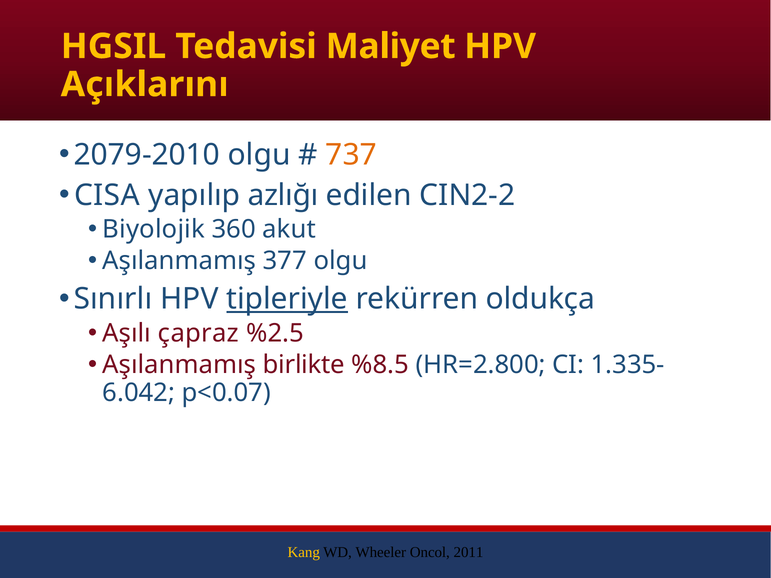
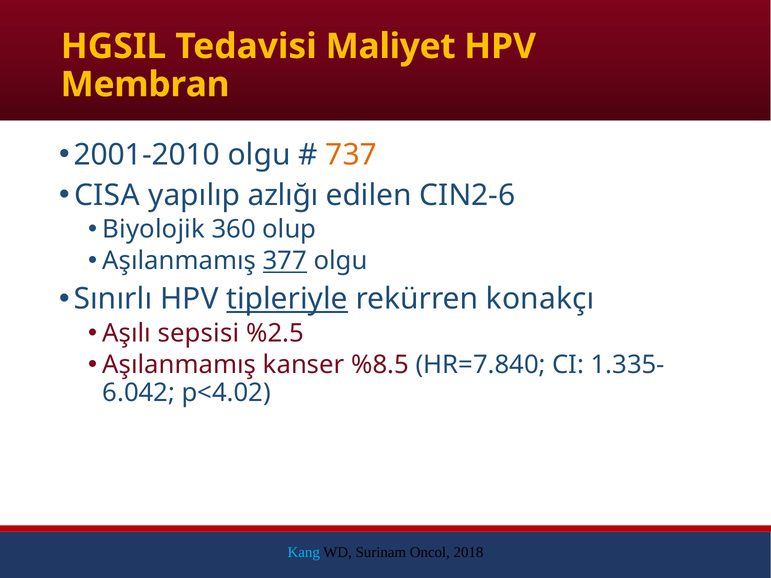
Açıklarını: Açıklarını -> Membran (145, 85)
2079-2010: 2079-2010 -> 2001-2010 (147, 155)
CIN2-2: CIN2-2 -> CIN2-6 (467, 195)
akut: akut -> olup (289, 229)
377 underline: none -> present (285, 261)
oldukça: oldukça -> konakçı (540, 299)
çapraz: çapraz -> sepsisi (198, 333)
birlikte: birlikte -> kanser (304, 365)
HR=2.800: HR=2.800 -> HR=7.840 (481, 365)
p<0.07: p<0.07 -> p<4.02 (226, 393)
Kang colour: yellow -> light blue (304, 552)
Wheeler: Wheeler -> Surinam (381, 552)
2011: 2011 -> 2018 (469, 552)
